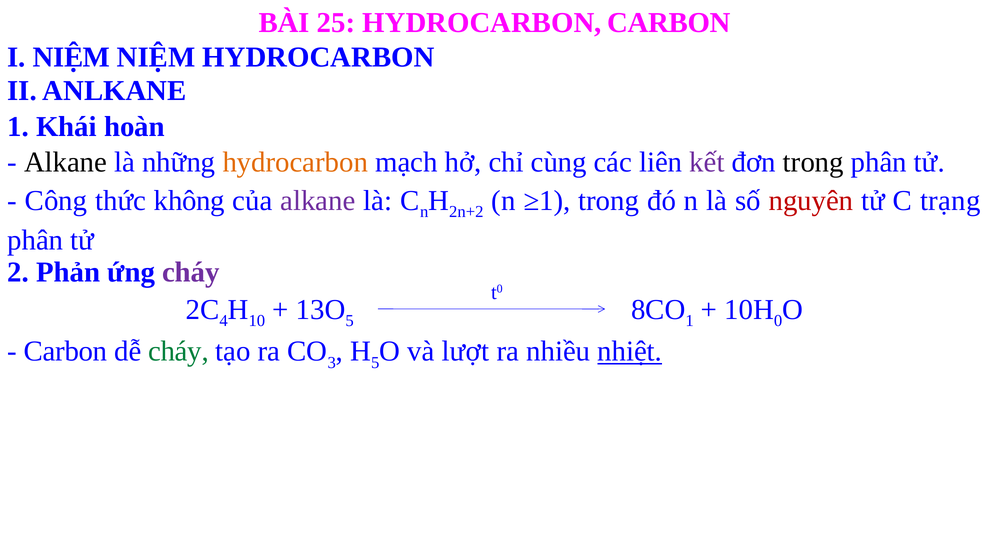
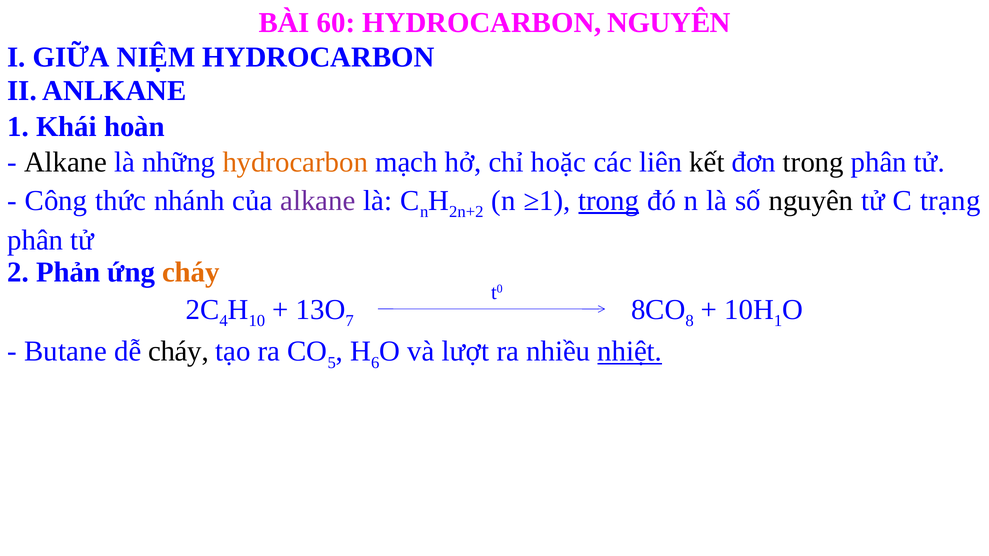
25: 25 -> 60 (336, 23)
HYDROCARBON CARBON: CARBON -> NGUYÊN (669, 23)
I NIỆM: NIỆM -> GIỮA (71, 57)
cùng: cùng -> hoặc (559, 162)
kết colour: purple -> black (707, 162)
không: không -> nhánh (189, 201)
trong underline: none -> present (609, 201)
nguyên colour: red -> black (811, 201)
cháy colour: purple -> orange (191, 273)
5: 5 -> 7 (350, 321)
1: 1 -> 8 (690, 321)
0: 0 -> 1 (778, 321)
Carbon: Carbon -> Butane (65, 351)
cháy colour: green -> black (179, 351)
3: 3 -> 5 (332, 363)
5: 5 -> 6 (375, 363)
